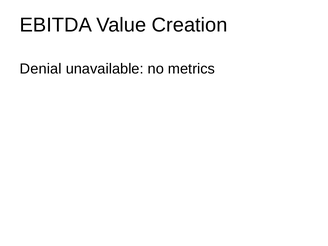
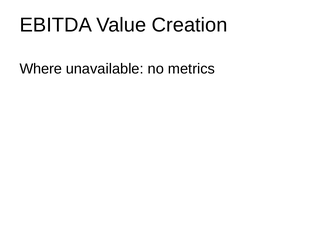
Denial: Denial -> Where (41, 69)
